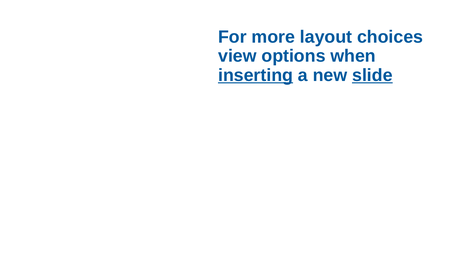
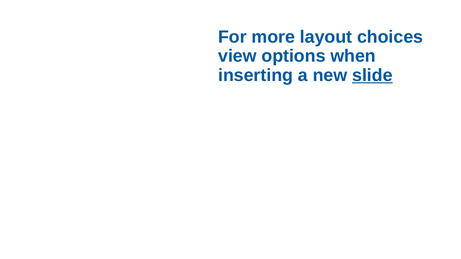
inserting underline: present -> none (256, 75)
